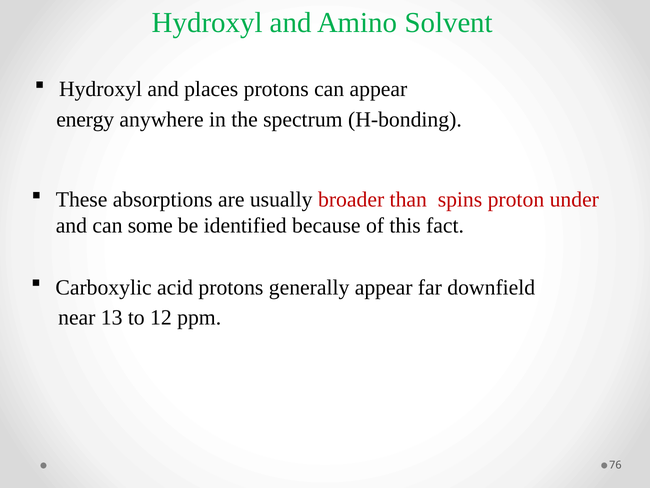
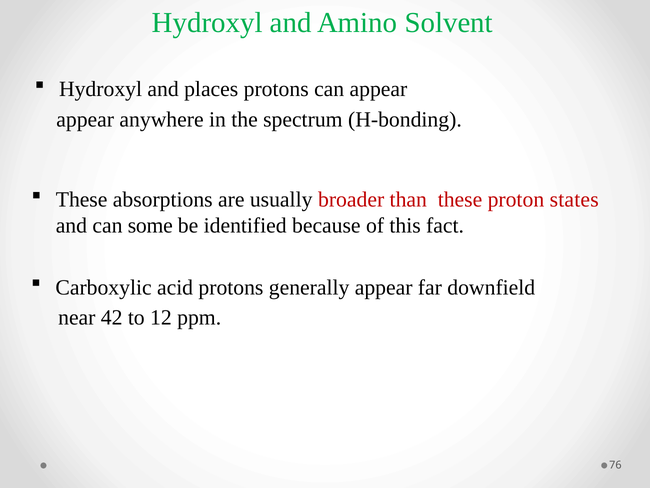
energy: energy -> appear (85, 119)
than spins: spins -> these (460, 200)
under: under -> states (574, 200)
13: 13 -> 42 (112, 317)
